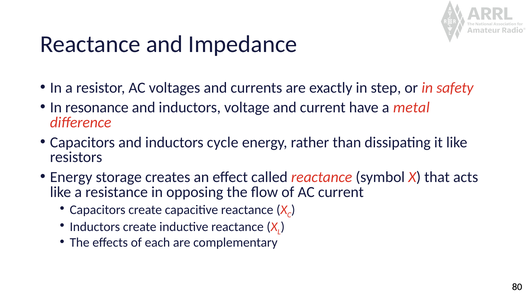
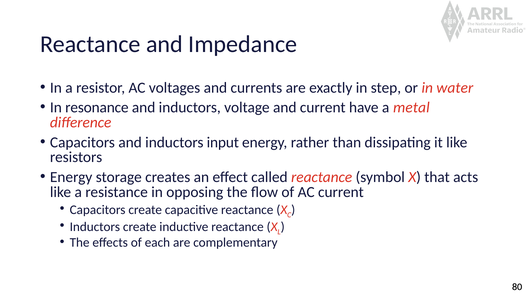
safety: safety -> water (455, 88)
cycle: cycle -> input (223, 142)
